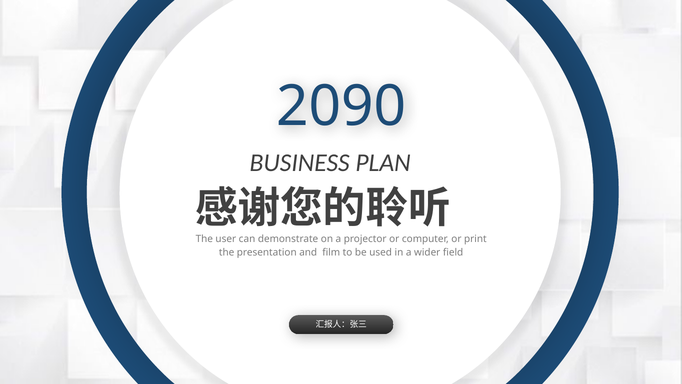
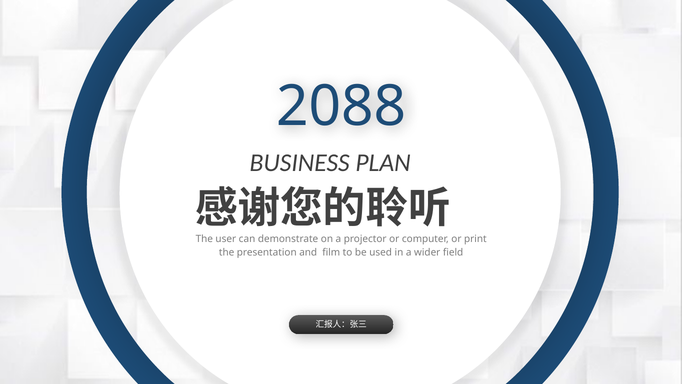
2090: 2090 -> 2088 (341, 106)
